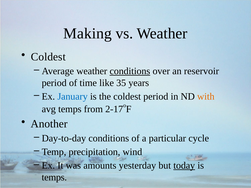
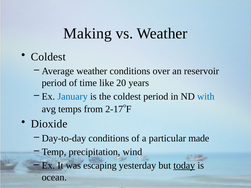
conditions underline: present -> none (130, 71)
35: 35 -> 20 (121, 83)
with colour: orange -> blue (206, 97)
Another: Another -> Dioxide (49, 124)
cycle: cycle -> made (199, 138)
amounts: amounts -> escaping (100, 166)
temps: temps -> ocean (54, 178)
